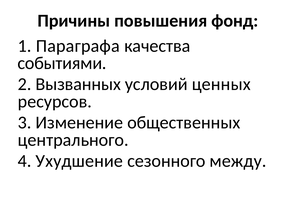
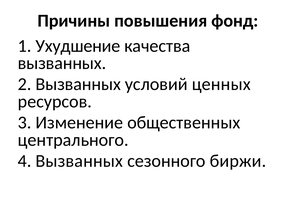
Параграфа: Параграфа -> Ухудшение (78, 46)
событиями: событиями -> вызванных (62, 63)
4 Ухудшение: Ухудшение -> Вызванных (79, 161)
между: между -> биржи (238, 161)
